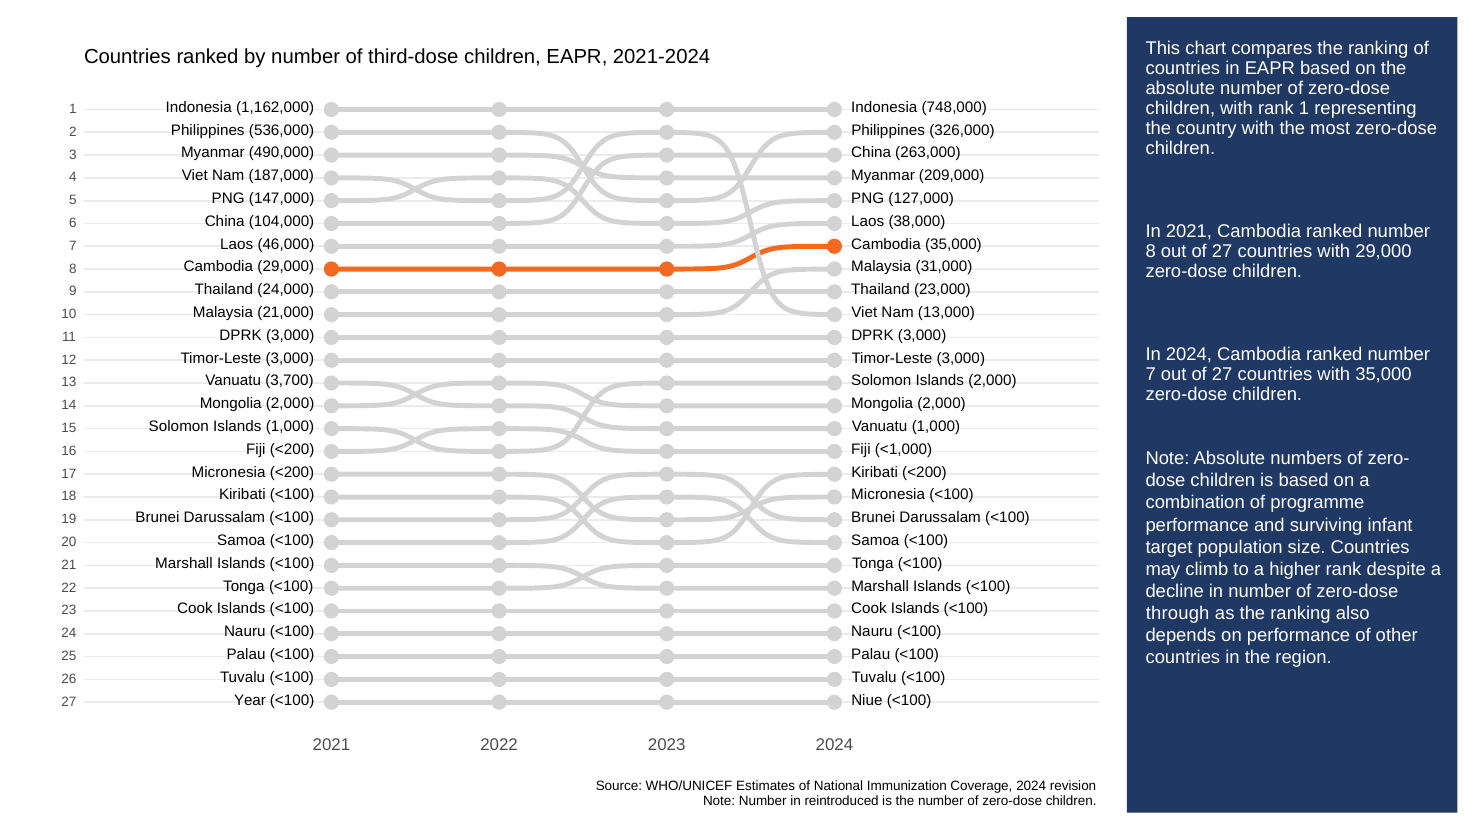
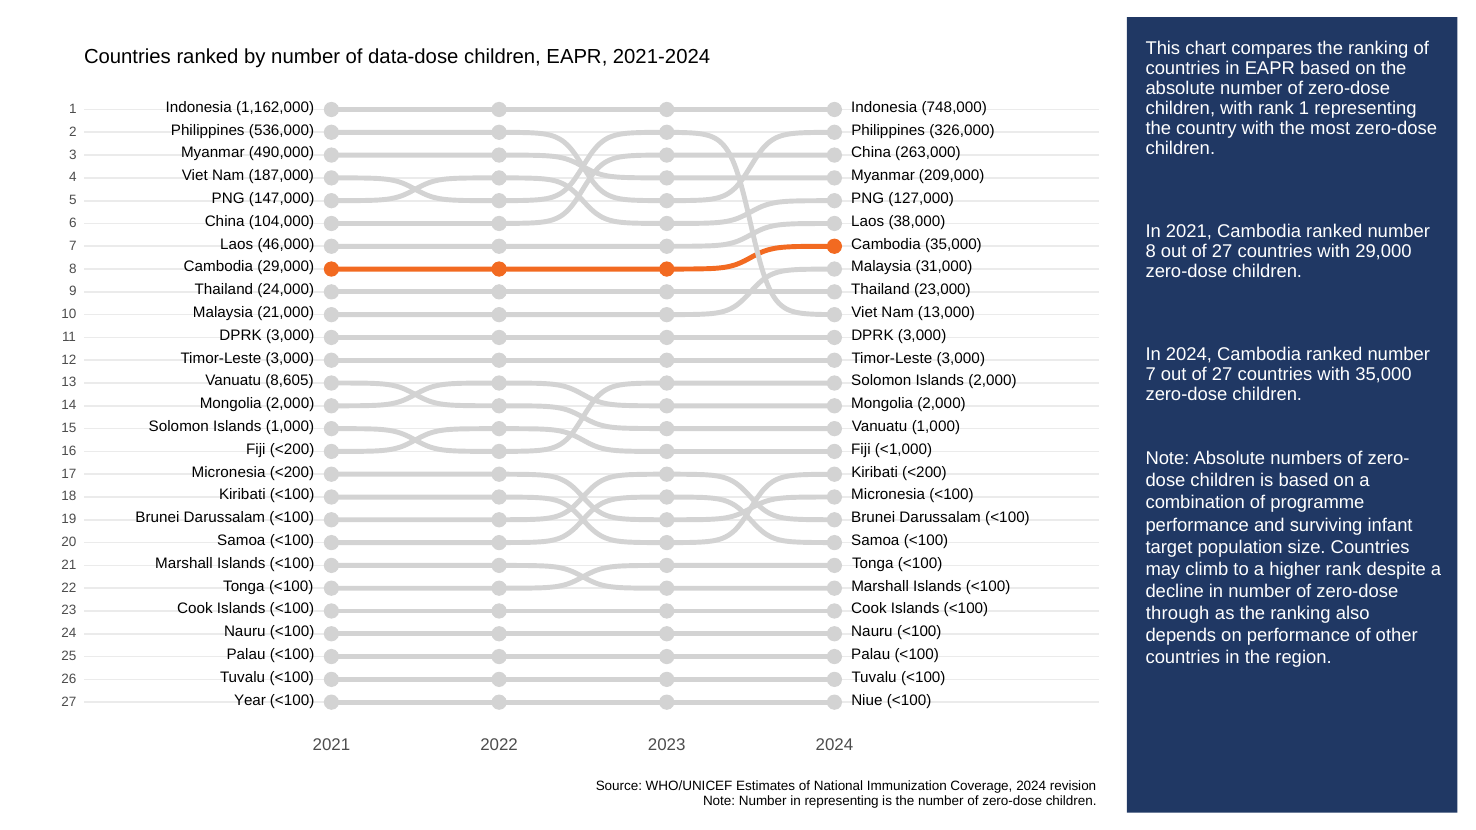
third-dose: third-dose -> data-dose (413, 57)
3,700: 3,700 -> 8,605 (290, 381)
in reintroduced: reintroduced -> representing (842, 801)
